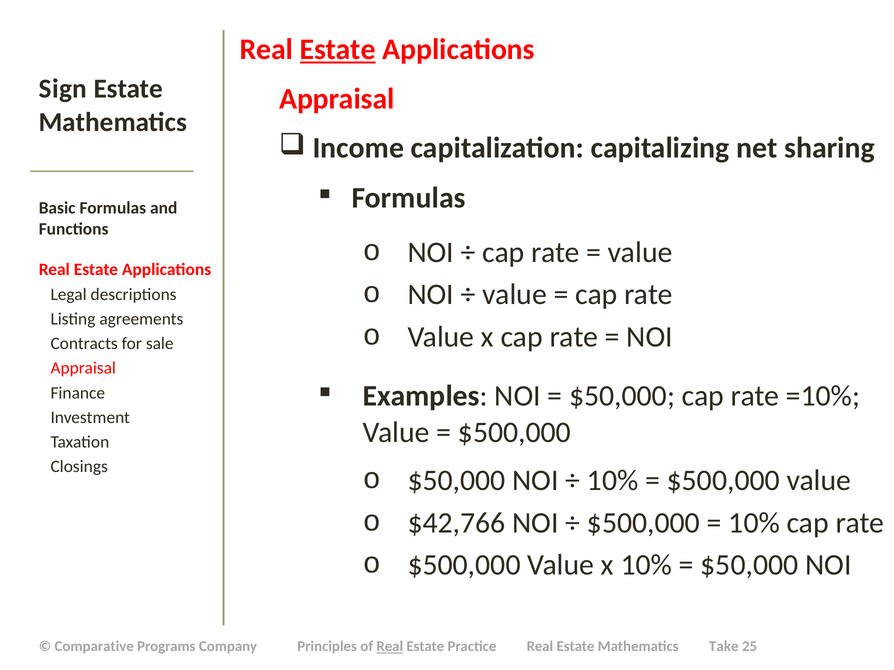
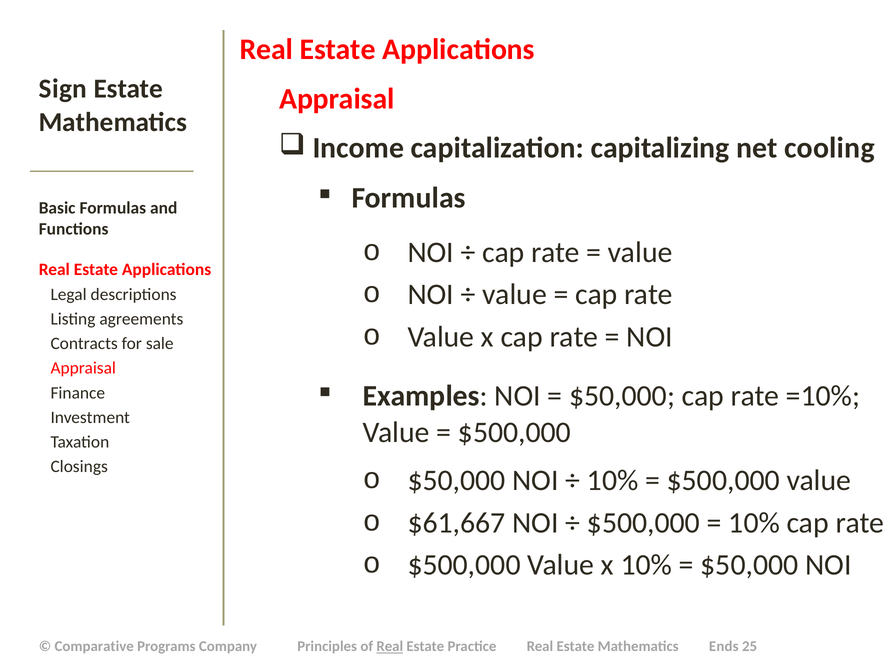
Estate underline: present -> none (338, 50)
sharing: sharing -> cooling (829, 148)
$42,766: $42,766 -> $61,667 (456, 523)
Take: Take -> Ends (724, 647)
